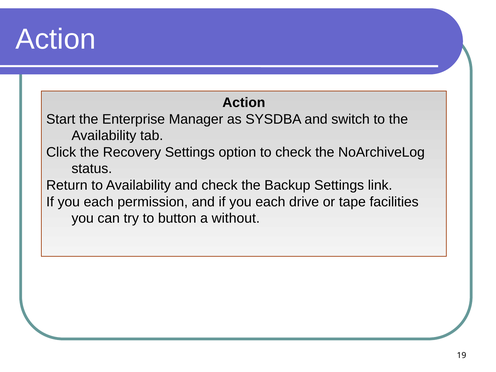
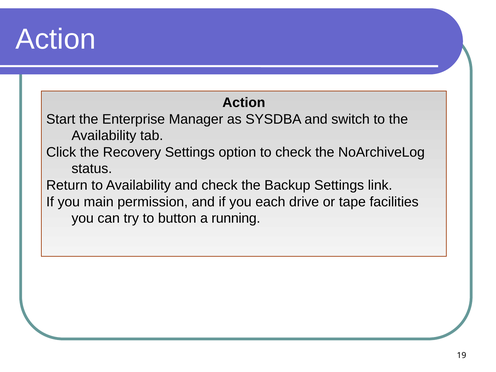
each: each -> main (99, 202)
without: without -> running (236, 218)
